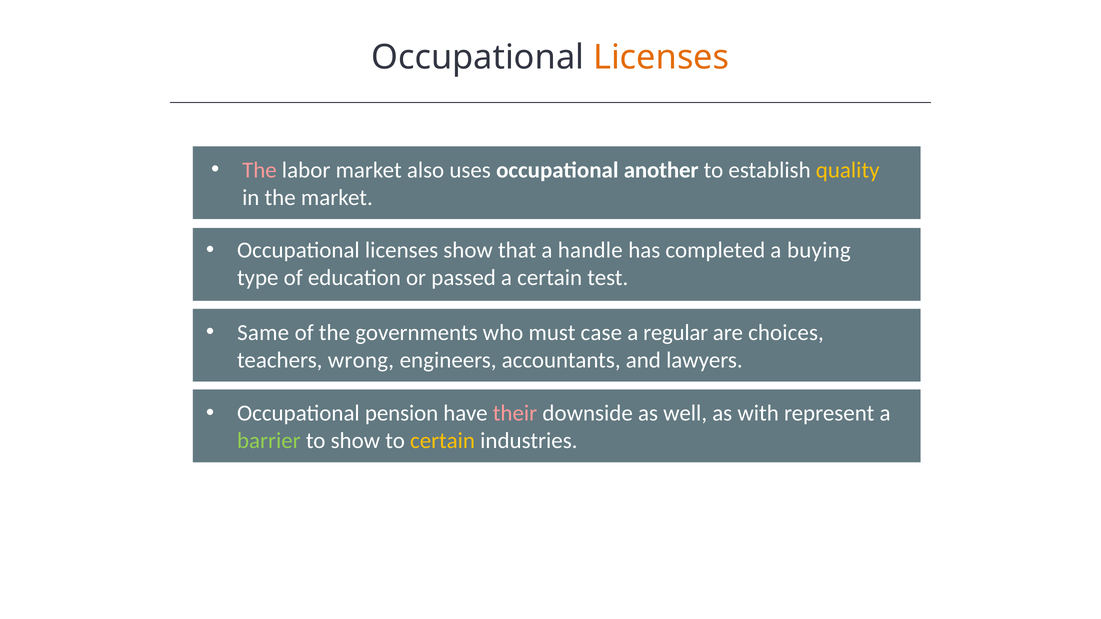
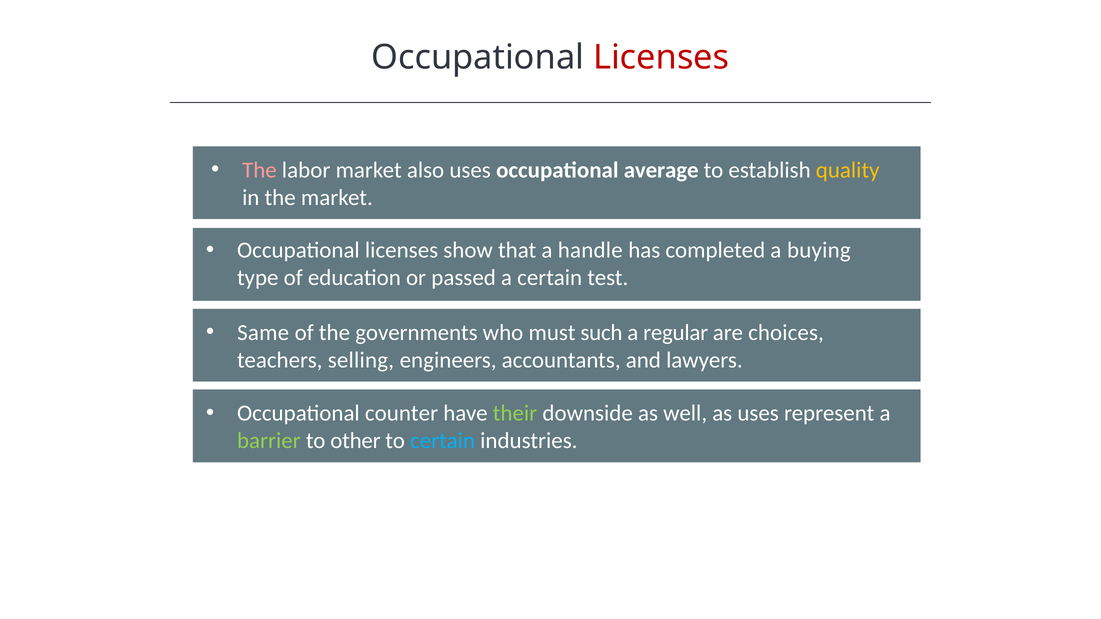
Licenses colour: orange -> red (661, 58)
another: another -> average (661, 170)
case: case -> such (601, 333)
wrong: wrong -> selling (361, 360)
pension: pension -> counter (402, 414)
their colour: pink -> light green (515, 414)
as with: with -> uses (758, 414)
to show: show -> other (355, 441)
certain colour: yellow -> light blue (443, 441)
